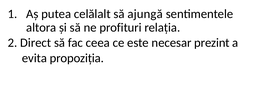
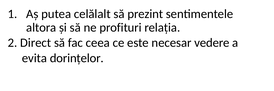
ajungă: ajungă -> prezint (145, 14)
prezint: prezint -> vedere (212, 43)
propoziția: propoziția -> dorințelor (77, 58)
